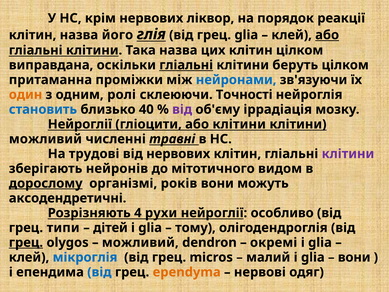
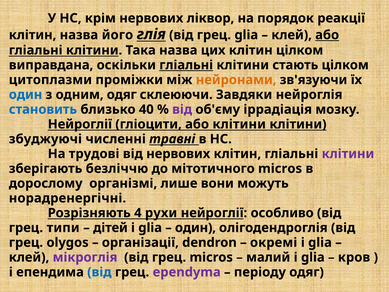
беруть: беруть -> стають (295, 65)
притаманна: притаманна -> цитоплазми (50, 80)
нейронами colour: blue -> orange (236, 80)
один colour: orange -> blue (26, 95)
одним ролі: ролі -> одяг (122, 95)
Точності: Точності -> Завдяки (244, 95)
можливий: можливий -> збуджуючі (45, 139)
нейронів: нейронів -> безліччю (117, 168)
мітотичного видом: видом -> micros (280, 168)
дорослому underline: present -> none (46, 183)
років: років -> лише (179, 183)
аксодендретичні: аксодендретичні -> норадренергічні (67, 198)
тому: тому -> один (195, 228)
грец underline: present -> none (26, 242)
можливий: можливий -> організації (140, 242)
мікроглія colour: blue -> purple (85, 257)
вони: вони -> кров (354, 257)
ependyma colour: orange -> purple (187, 272)
нервові: нервові -> періоду (260, 272)
